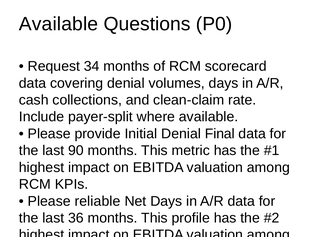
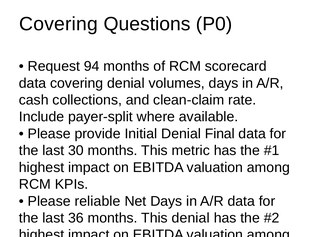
Available: Available -> Covering (59, 24)
34: 34 -> 94 (92, 66)
90: 90 -> 30 (76, 151)
This profile: profile -> denial (191, 218)
